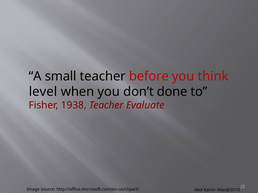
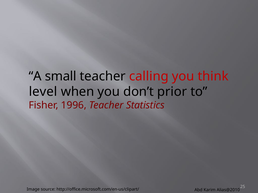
before: before -> calling (149, 76)
done: done -> prior (172, 92)
1938: 1938 -> 1996 (74, 105)
Evaluate: Evaluate -> Statistics (145, 105)
